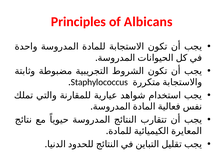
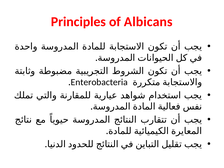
Staphylococcus: Staphylococcus -> Enterobacteria (99, 82)
